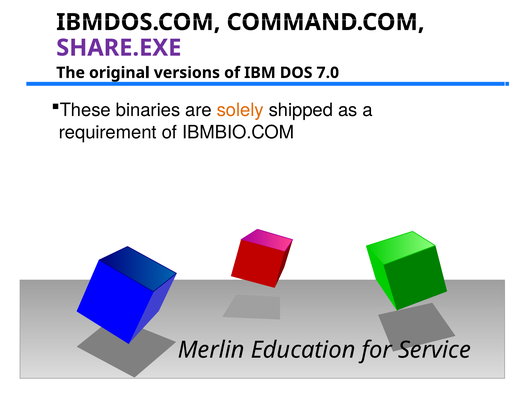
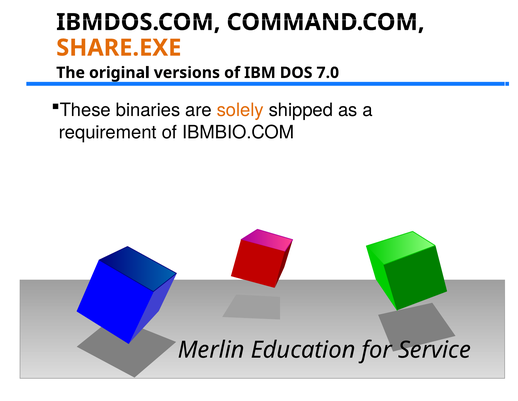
SHARE.EXE colour: purple -> orange (119, 48)
